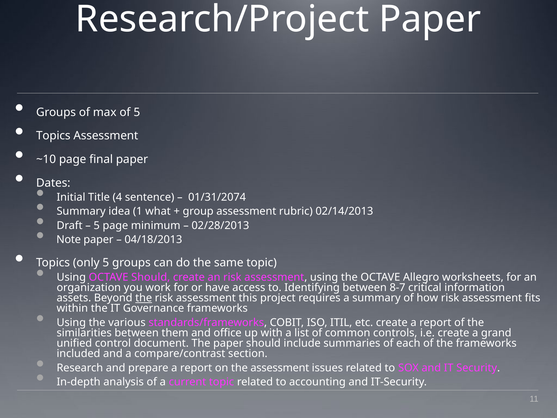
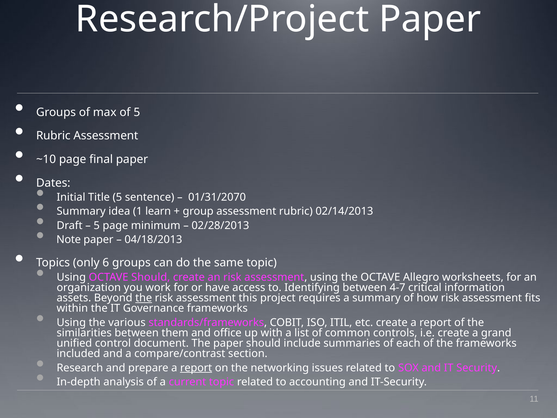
Topics: Topics -> Rubric (53, 136)
Title 4: 4 -> 5 (117, 197)
01/31/2074: 01/31/2074 -> 01/31/2070 (217, 197)
what: what -> learn (158, 211)
only 5: 5 -> 6 (106, 263)
8-7: 8-7 -> 4-7 (398, 287)
report underline: none -> present (196, 368)
the assessment: assessment -> networking (280, 368)
